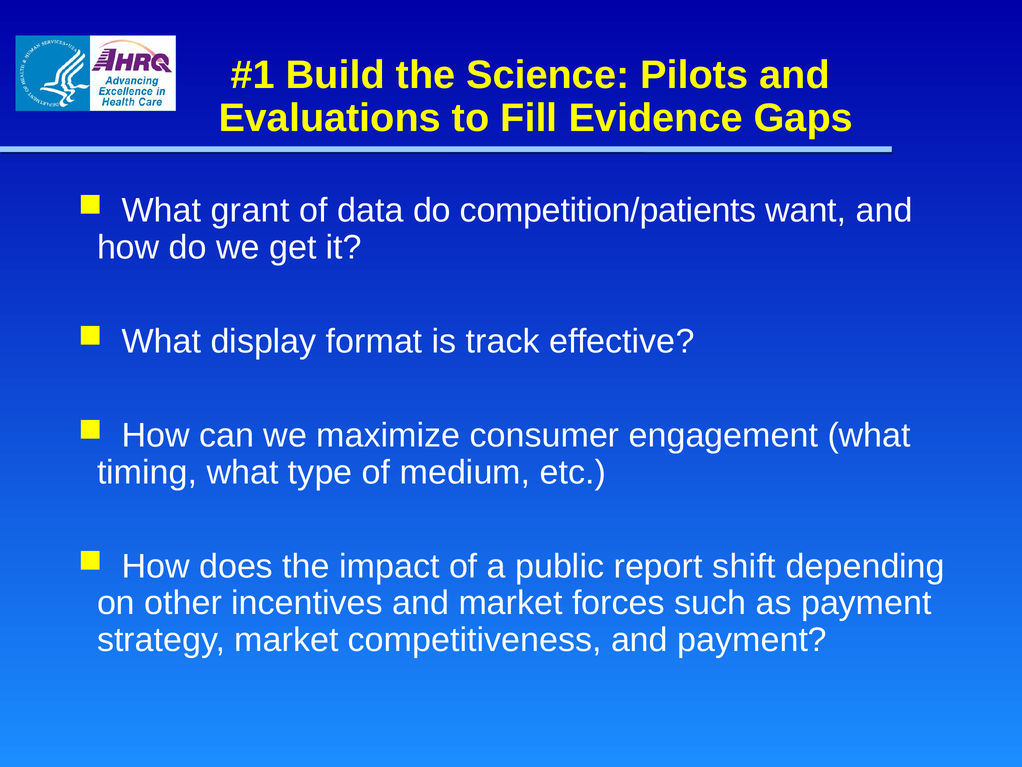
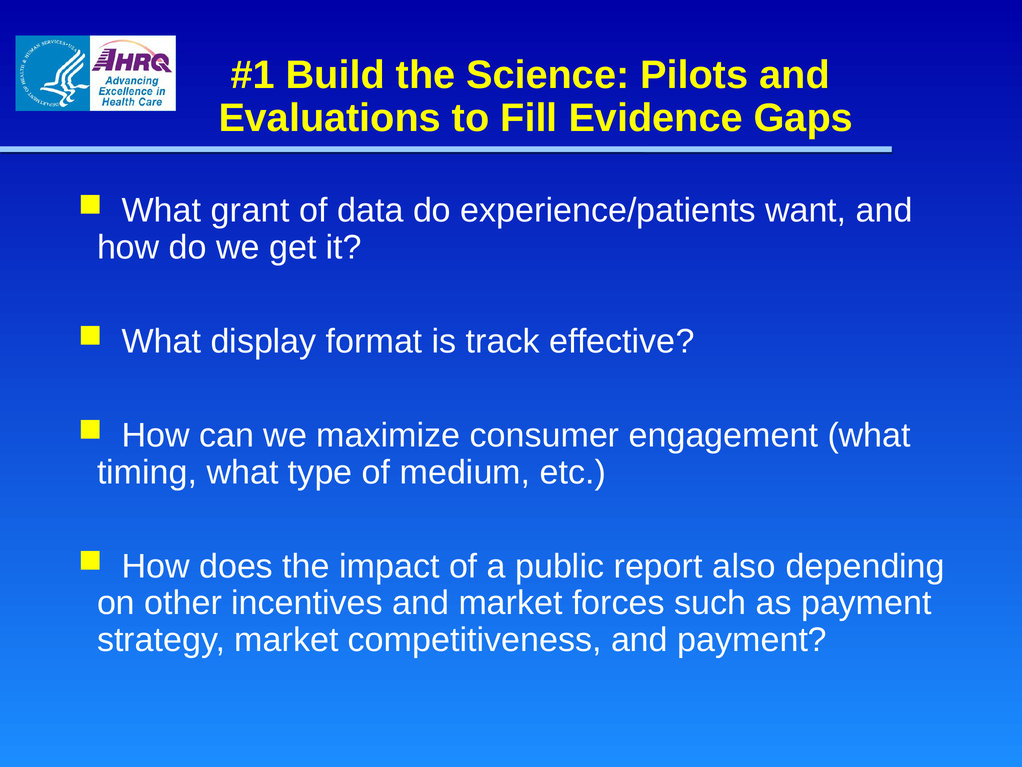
competition/patients: competition/patients -> experience/patients (608, 211)
shift: shift -> also (744, 566)
